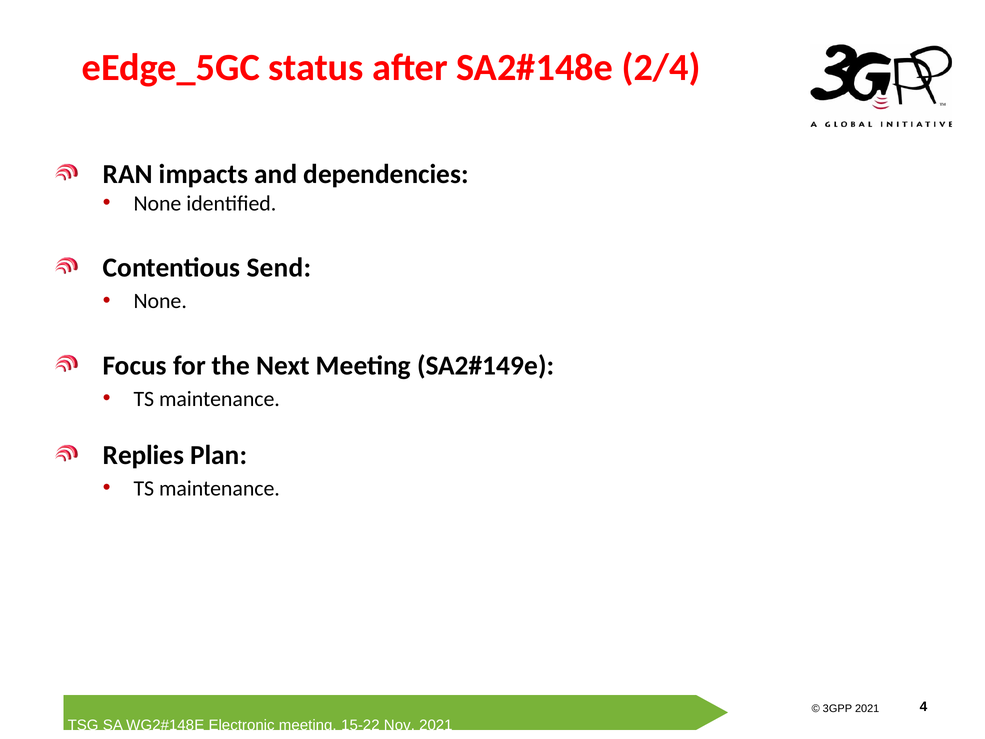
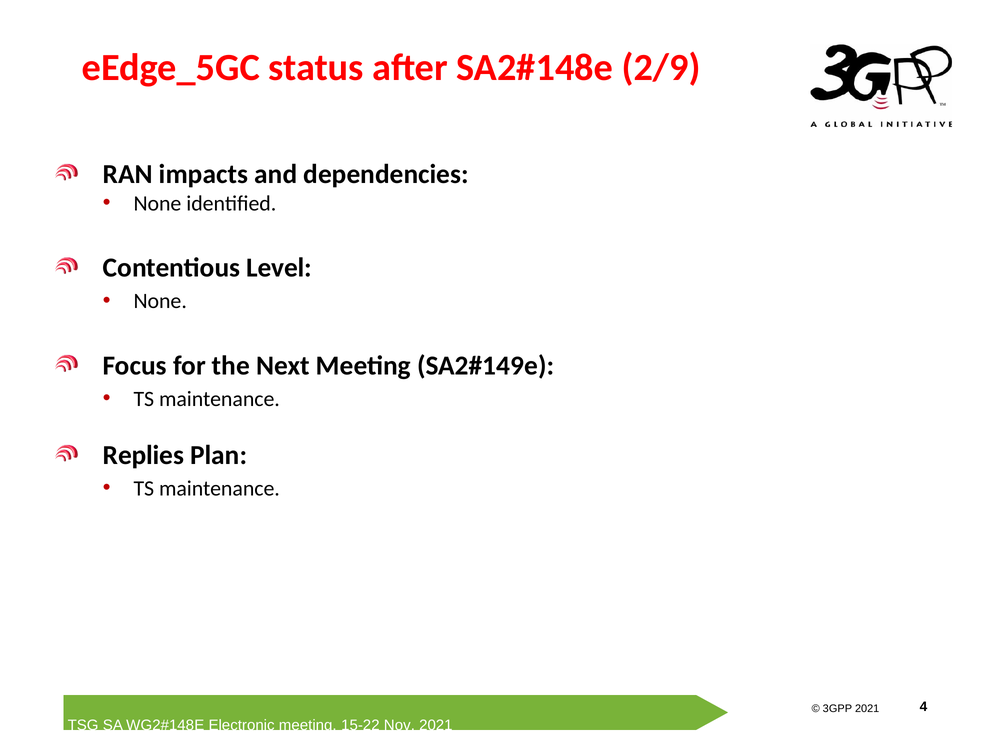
2/4: 2/4 -> 2/9 (661, 67)
Send: Send -> Level (279, 268)
